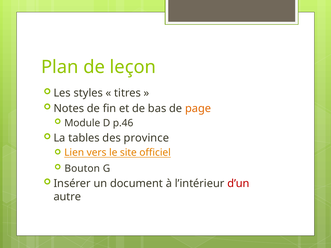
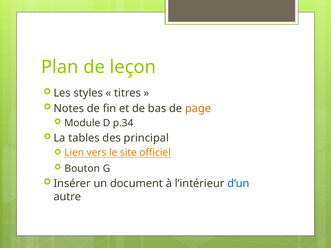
p.46: p.46 -> p.34 (123, 123)
province: province -> principal (146, 138)
d’un colour: red -> blue (238, 184)
